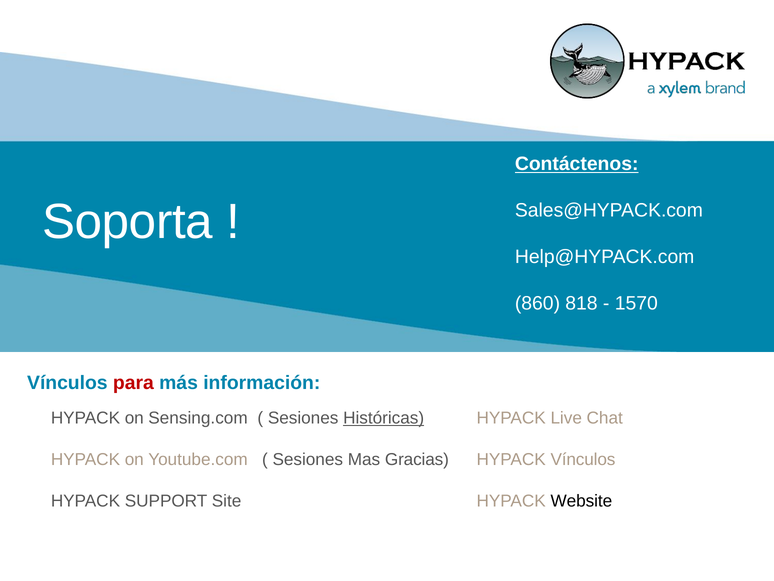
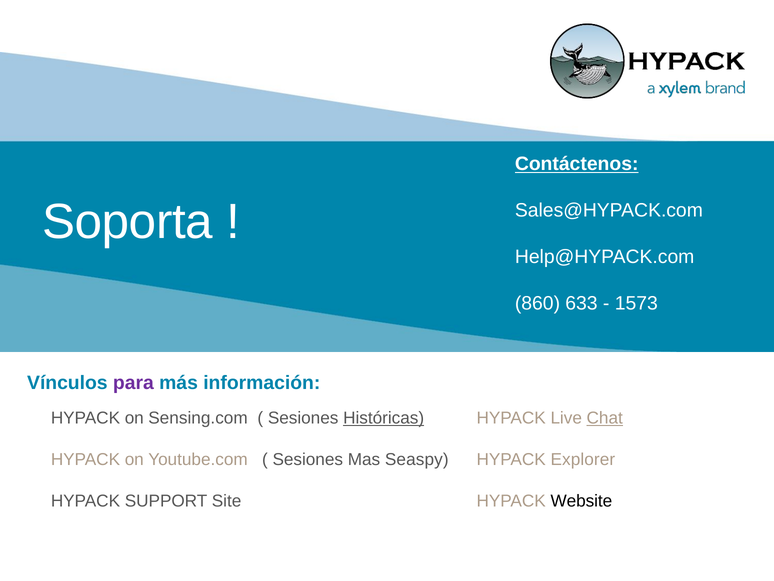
818: 818 -> 633 (581, 303)
1570: 1570 -> 1573 (636, 303)
para colour: red -> purple (133, 382)
Chat underline: none -> present (605, 418)
Gracias: Gracias -> Seaspy (417, 459)
HYPACK Vínculos: Vínculos -> Explorer (583, 459)
